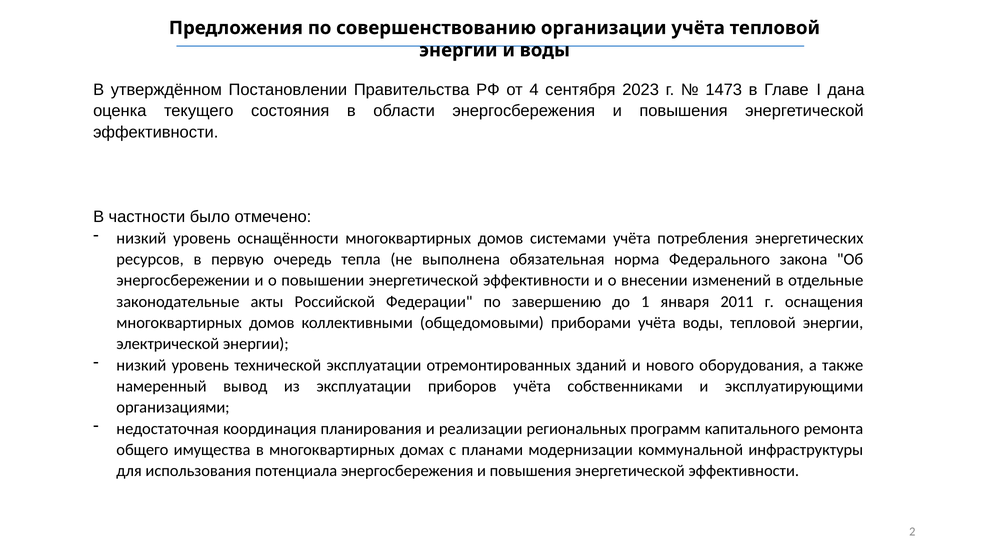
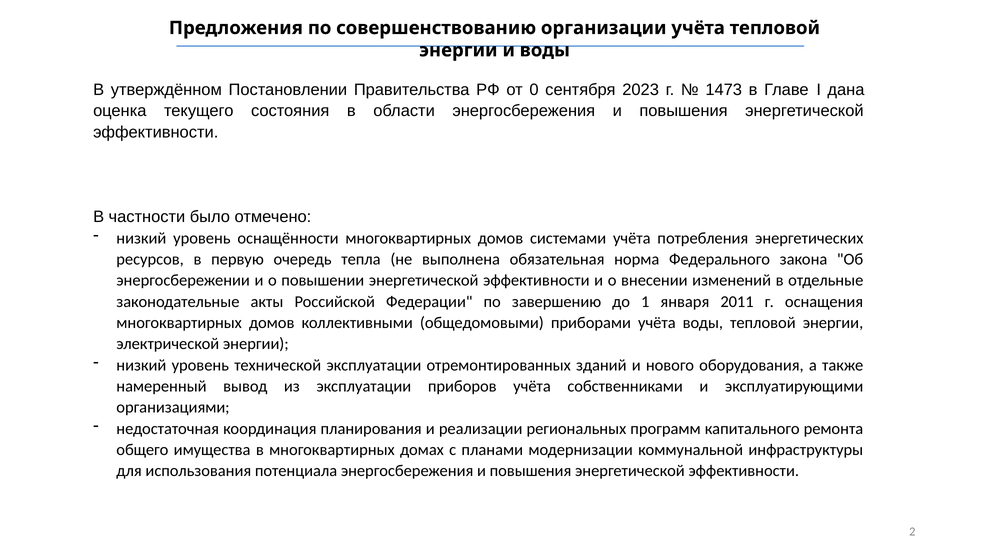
4: 4 -> 0 (534, 90)
